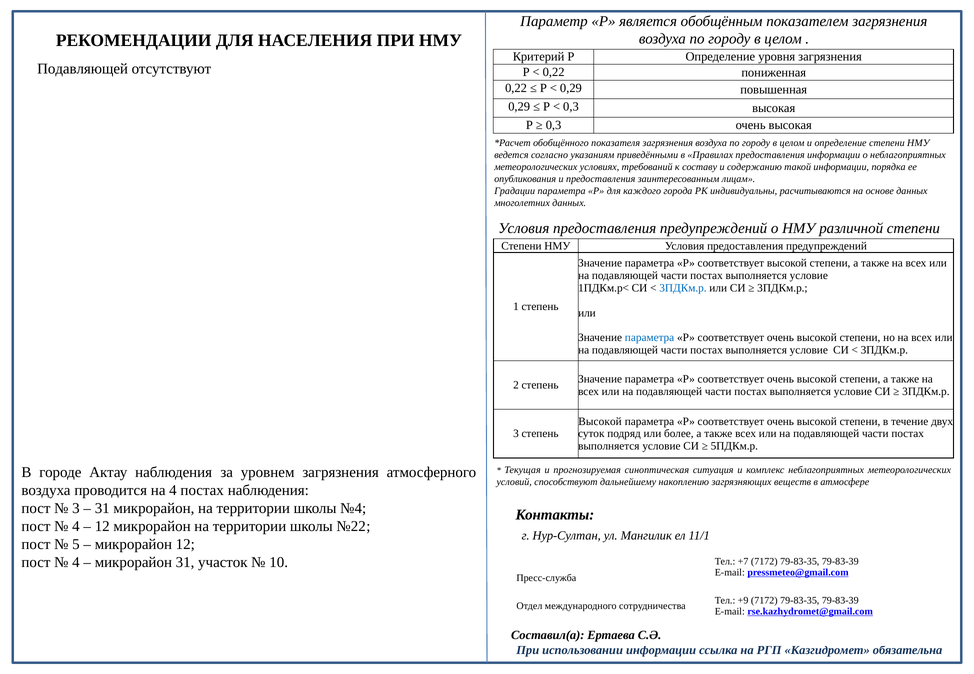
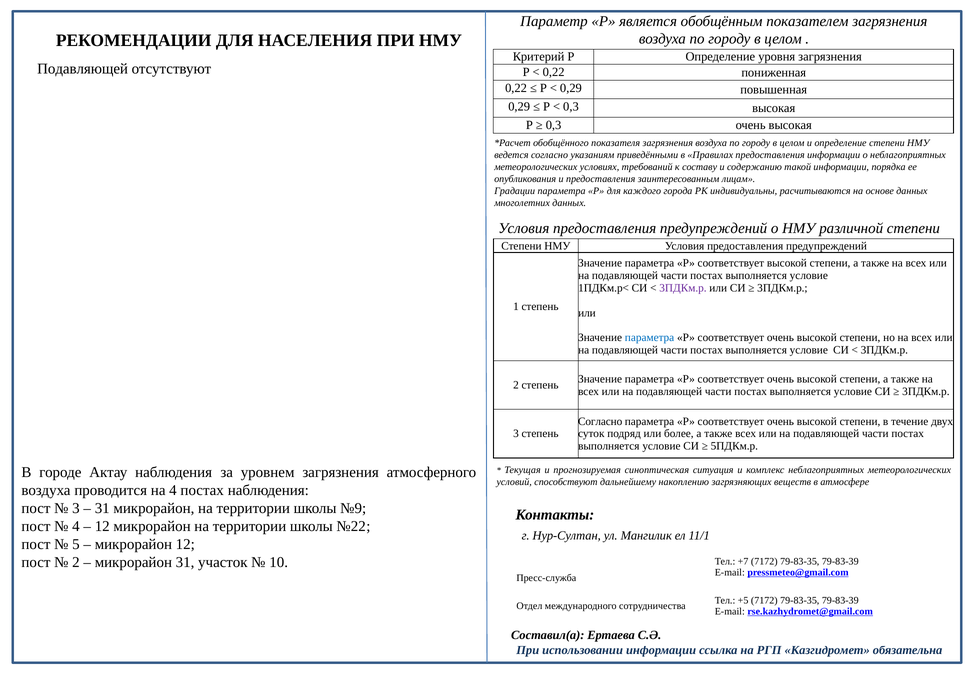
3ПДКм.р colour: blue -> purple (683, 288)
Высокой: Высокой -> Согласно (600, 422)
№4: №4 -> №9 (353, 509)
4: 4 -> 2 (76, 562)
+9: +9 -> +5 (743, 600)
